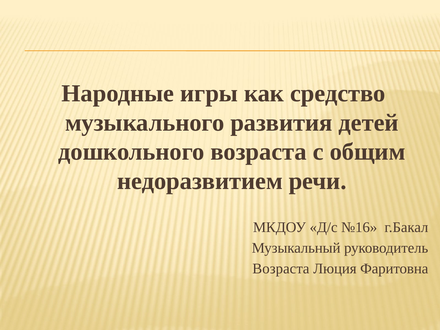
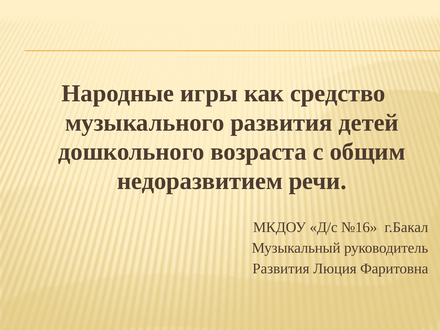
Возраста: Возраста -> Развития (281, 269)
